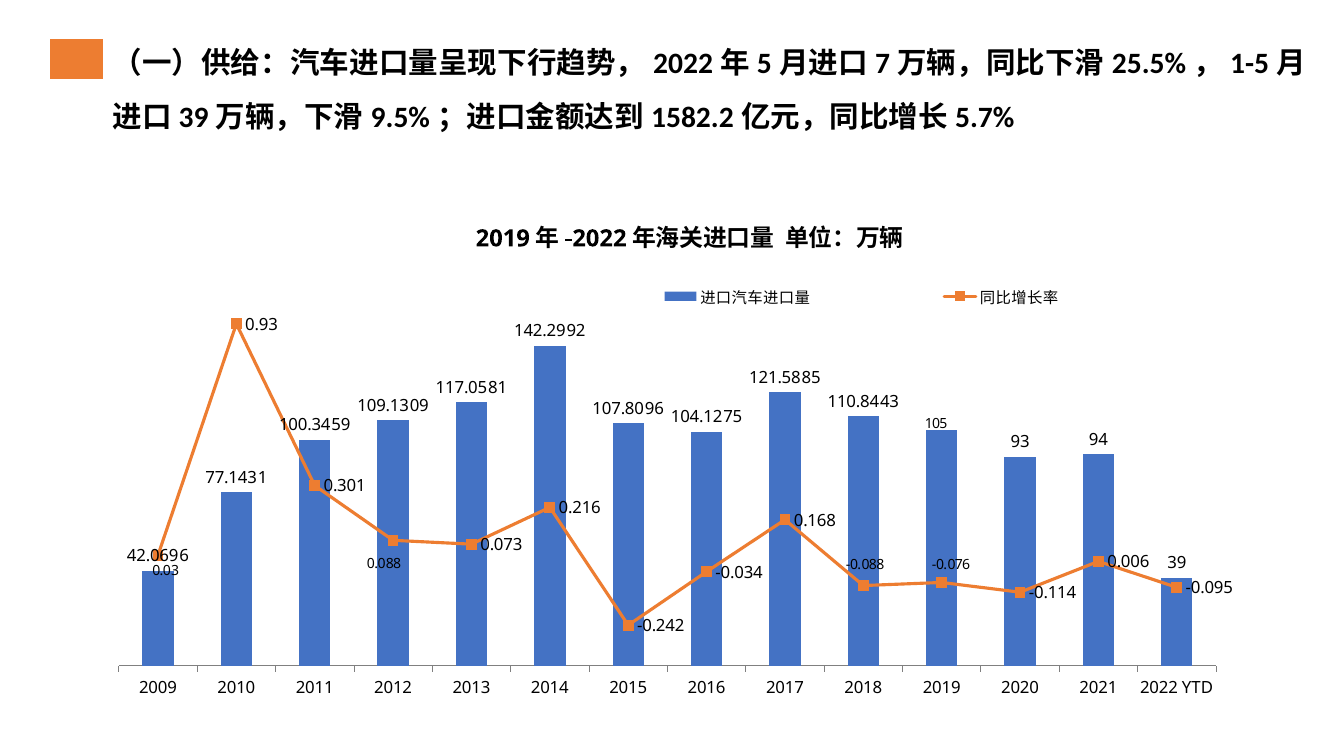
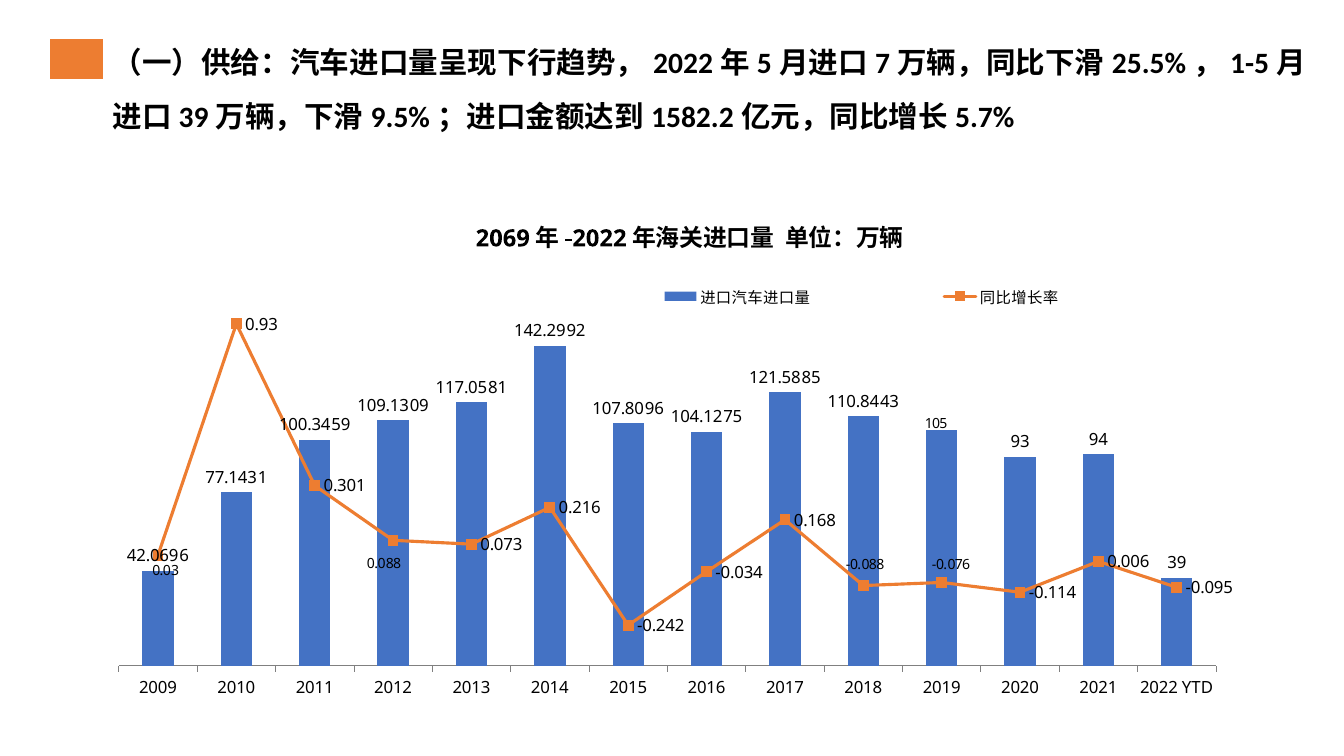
2019: 2019 -> 2069 (503, 239)
